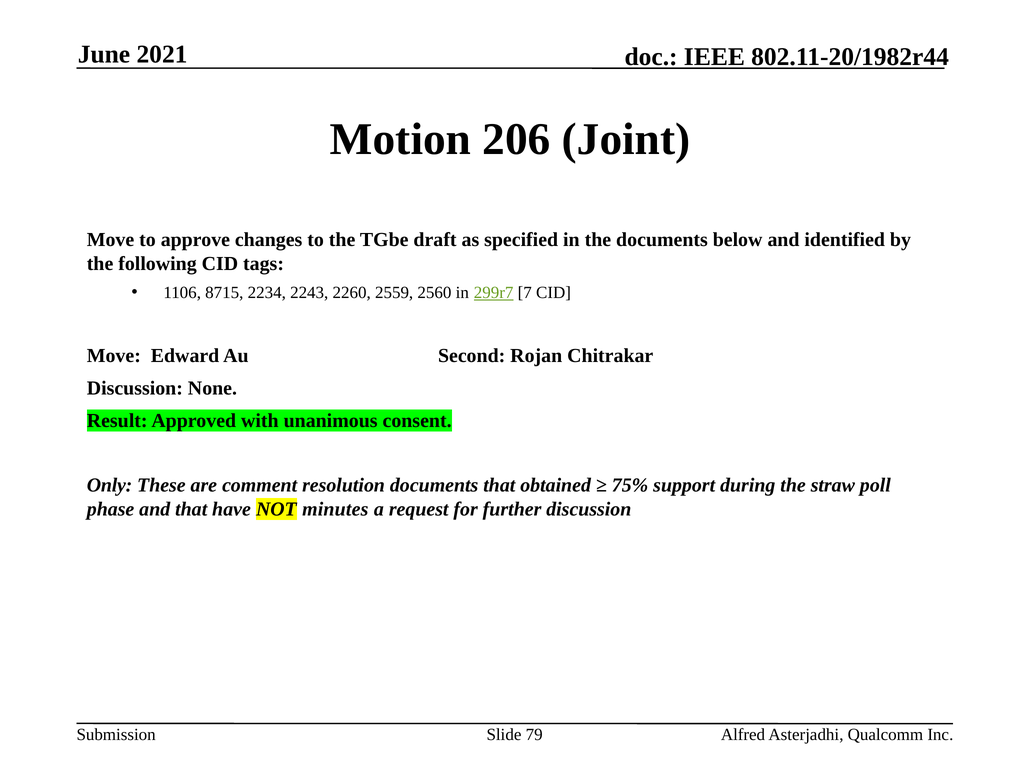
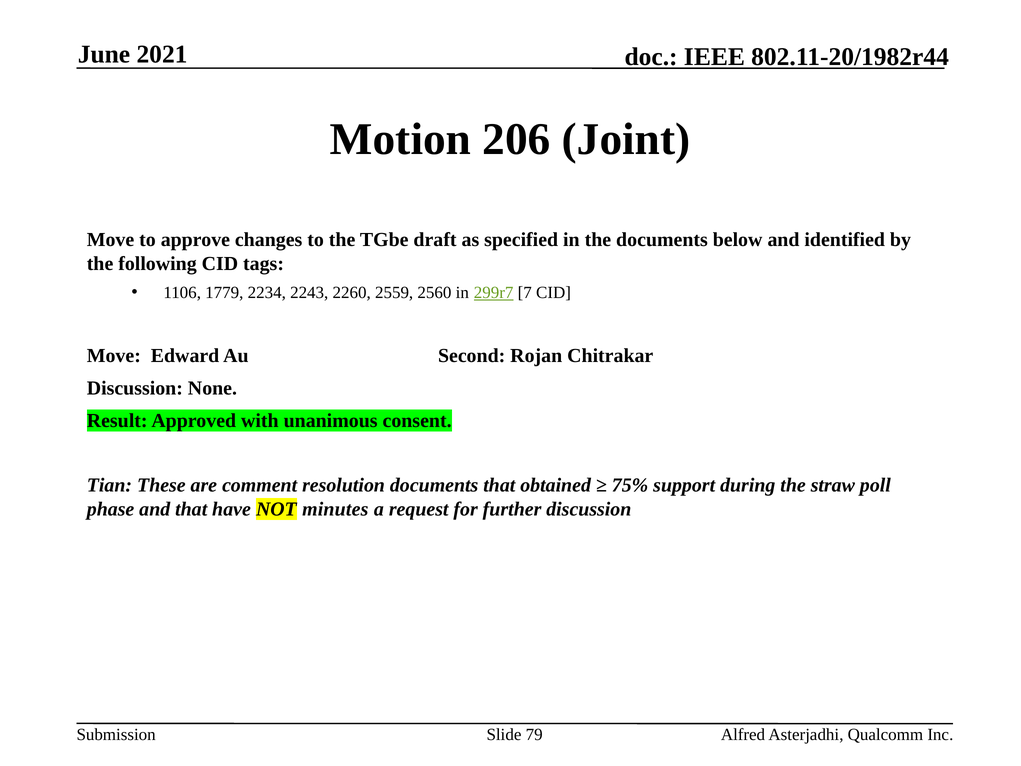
8715: 8715 -> 1779 (224, 292)
Only: Only -> Tian (109, 485)
